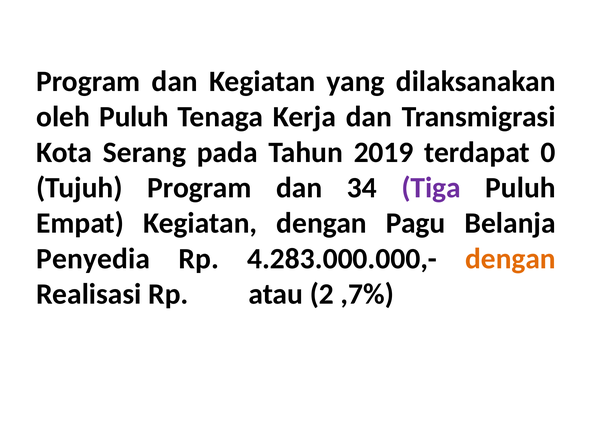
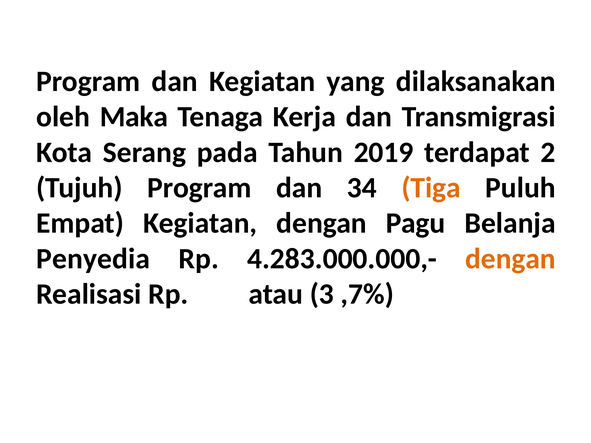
oleh Puluh: Puluh -> Maka (134, 117)
0: 0 -> 2 (548, 152)
Tiga colour: purple -> orange (431, 188)
2: 2 -> 3 (322, 294)
